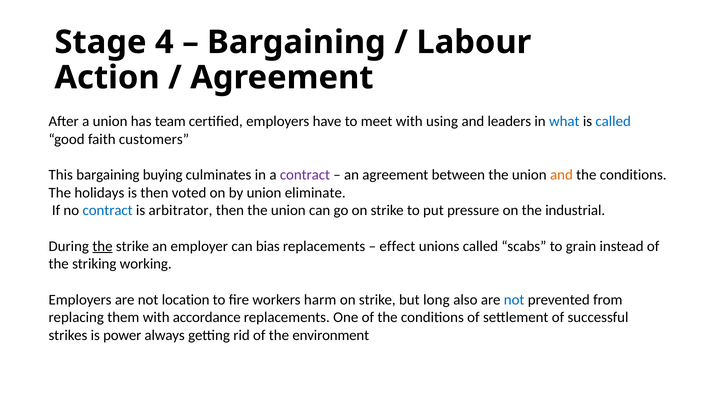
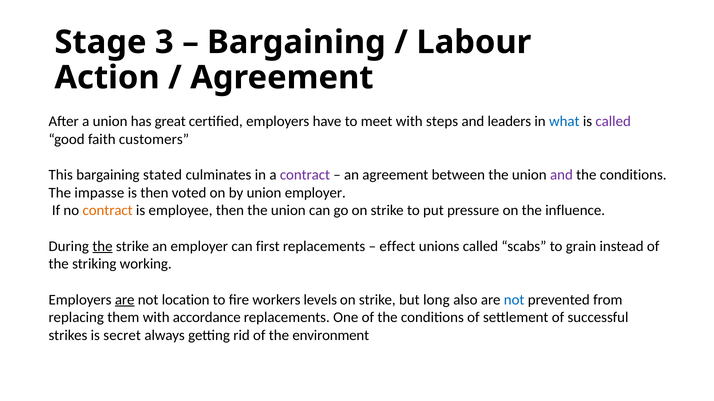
4: 4 -> 3 (164, 42)
team: team -> great (170, 122)
using: using -> steps (442, 122)
called colour: blue -> purple (613, 122)
buying: buying -> stated (163, 175)
and colour: orange -> purple (561, 175)
holidays: holidays -> impasse (99, 193)
union eliminate: eliminate -> employer (315, 193)
contract colour: blue -> orange (108, 211)
arbitrator: arbitrator -> employee (181, 211)
industrial: industrial -> influence (575, 211)
bias: bias -> first (268, 247)
are underline: none -> present (125, 300)
harm: harm -> levels (320, 300)
power: power -> secret (122, 336)
